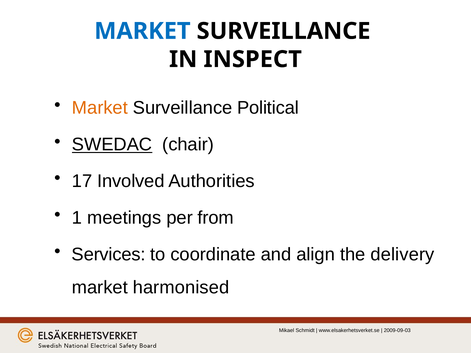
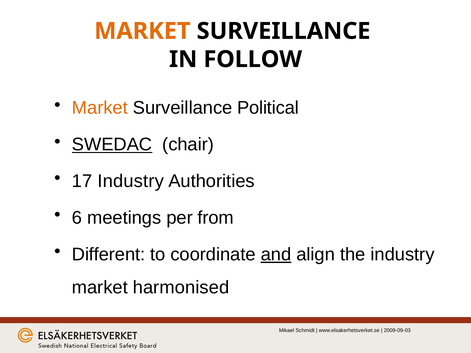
MARKET colour: blue -> orange (142, 31)
INSPECT: INSPECT -> FOLLOW (253, 59)
17 Involved: Involved -> Industry (131, 181)
1: 1 -> 6 (77, 218)
Services: Services -> Different (109, 255)
and underline: none -> present (276, 255)
the delivery: delivery -> industry (403, 255)
